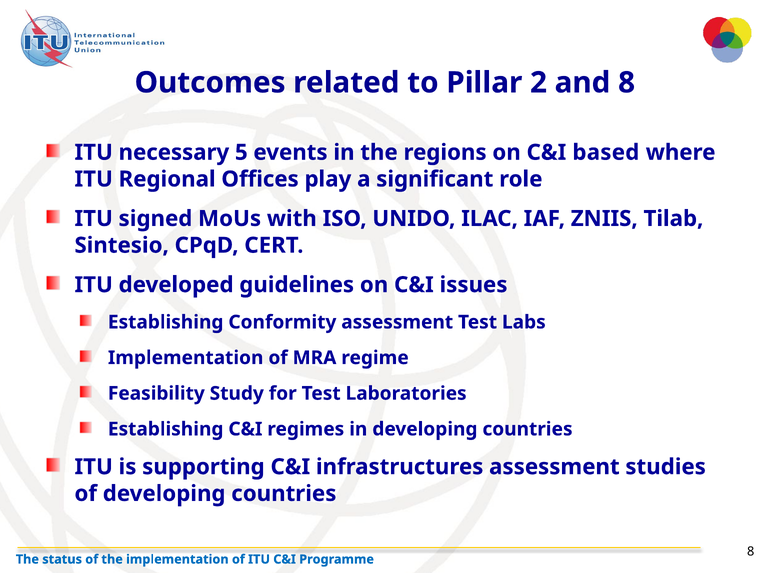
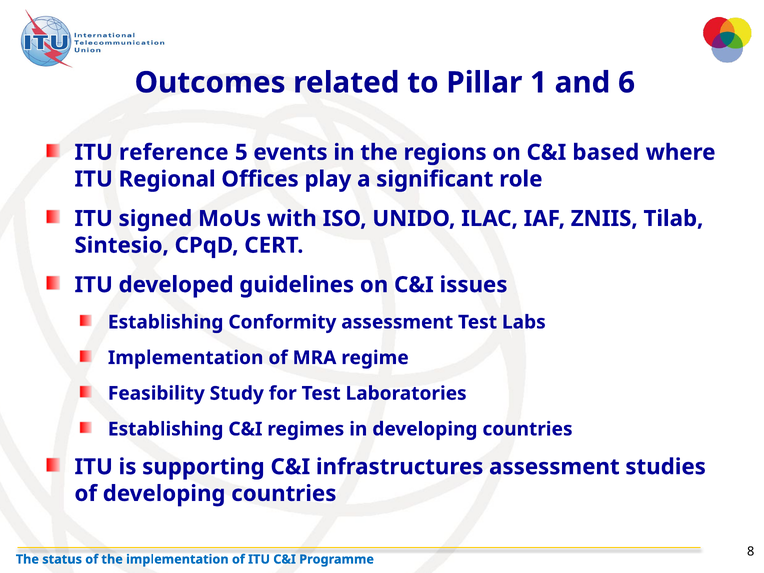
2: 2 -> 1 (539, 83)
and 8: 8 -> 6 (627, 83)
necessary: necessary -> reference (174, 152)
